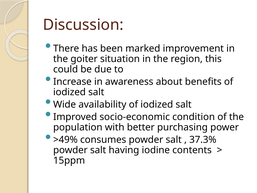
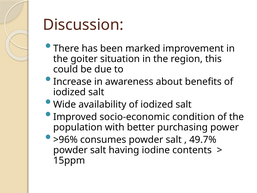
>49%: >49% -> >96% (65, 139)
37.3%: 37.3% -> 49.7% (203, 139)
